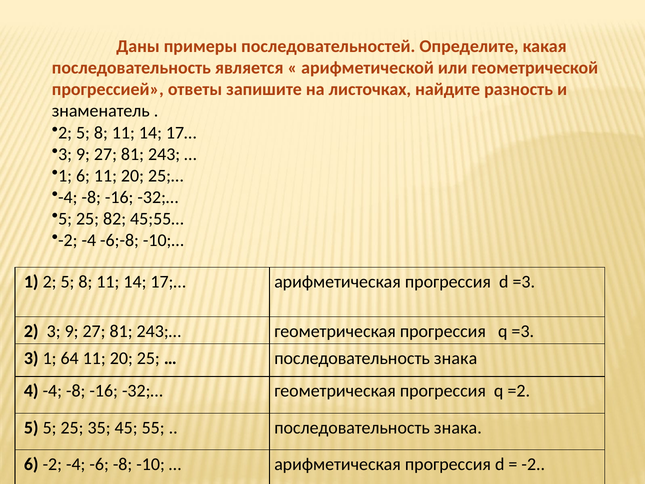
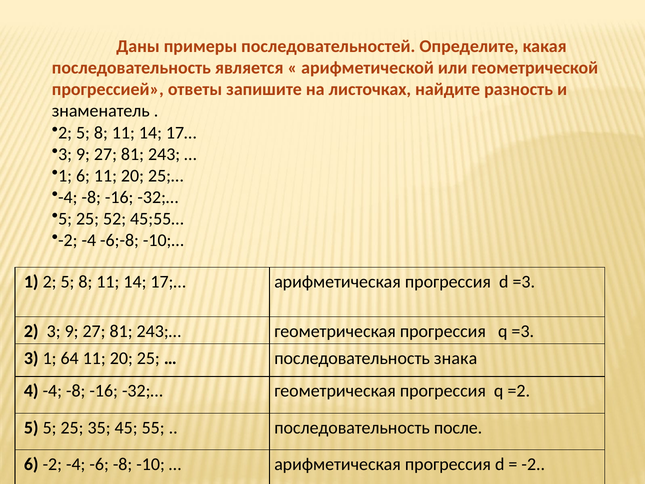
82: 82 -> 52 (115, 219)
знака: знака -> после (458, 428)
